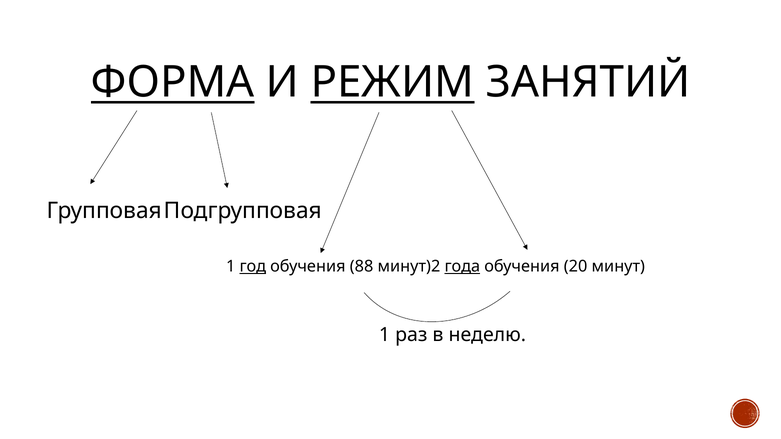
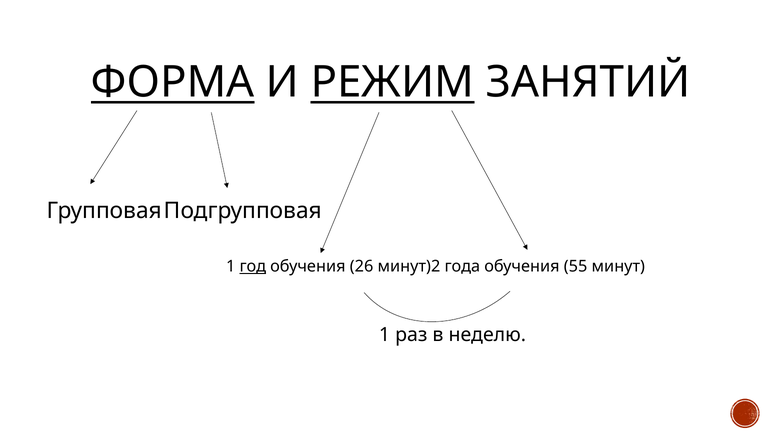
88: 88 -> 26 (362, 267)
года underline: present -> none (462, 267)
20: 20 -> 55 (576, 267)
